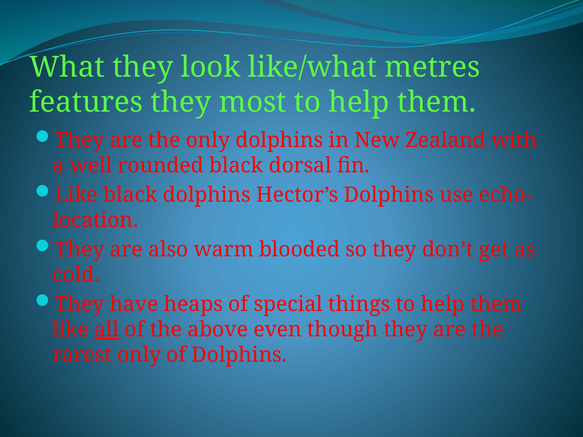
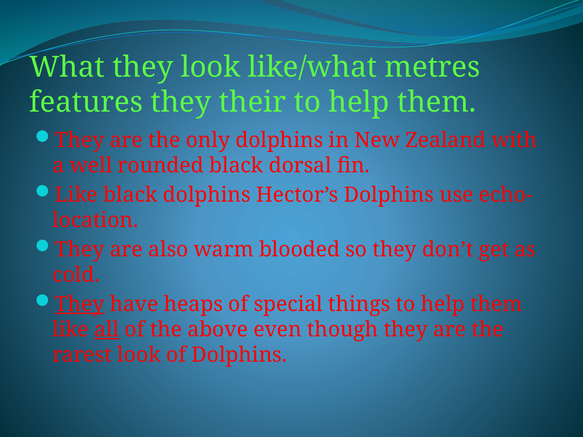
most: most -> their (253, 102)
They underline: none -> present (80, 304)
rarest only: only -> look (139, 355)
